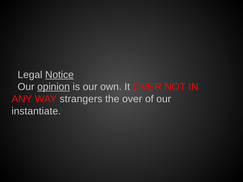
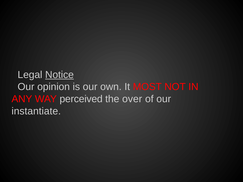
opinion underline: present -> none (54, 87)
It OVER: OVER -> MOST (147, 87)
strangers: strangers -> perceived (81, 99)
